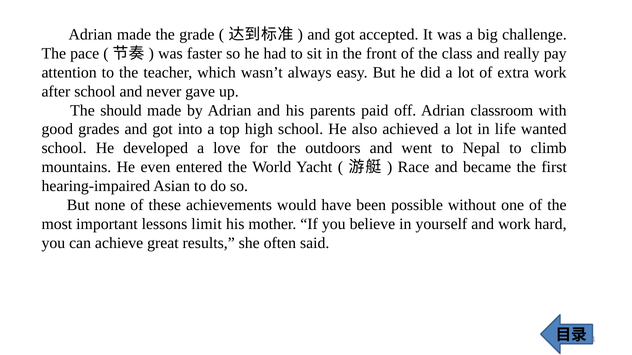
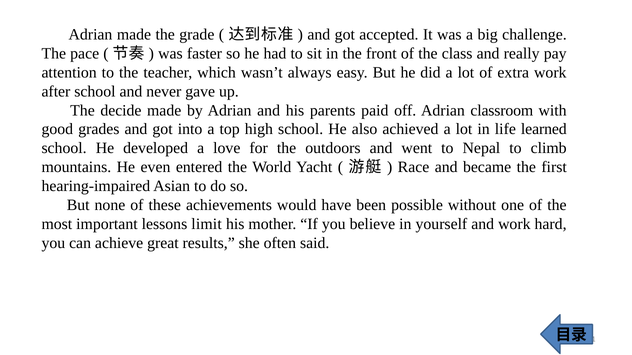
should: should -> decide (121, 110)
wanted: wanted -> learned (544, 129)
